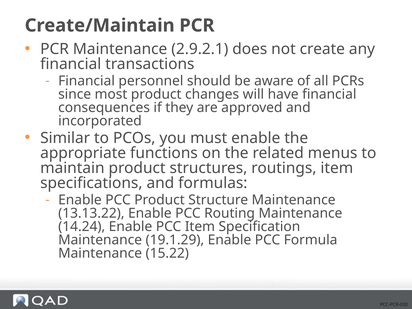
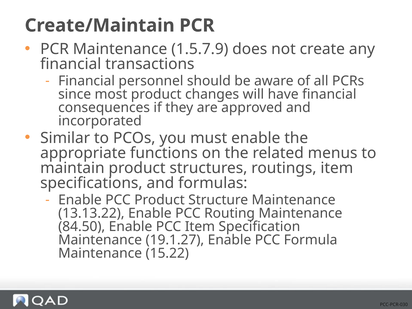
2.9.2.1: 2.9.2.1 -> 1.5.7.9 (200, 49)
14.24: 14.24 -> 84.50 (82, 227)
19.1.29: 19.1.29 -> 19.1.27 (175, 240)
